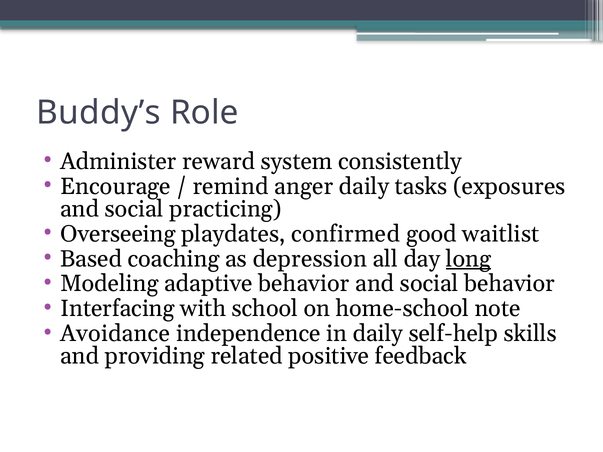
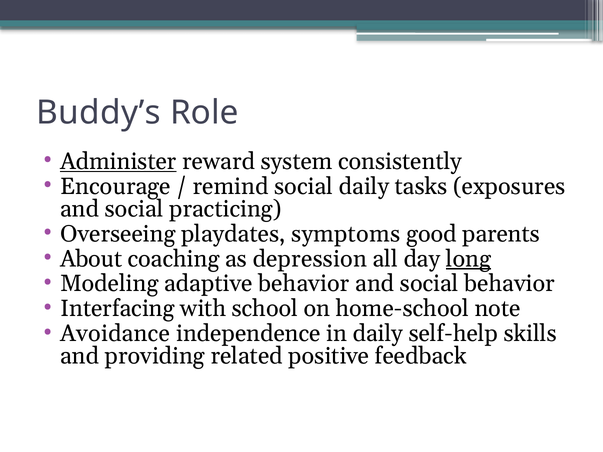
Administer underline: none -> present (118, 162)
remind anger: anger -> social (304, 187)
confirmed: confirmed -> symptoms (346, 234)
waitlist: waitlist -> parents (501, 234)
Based: Based -> About (91, 259)
